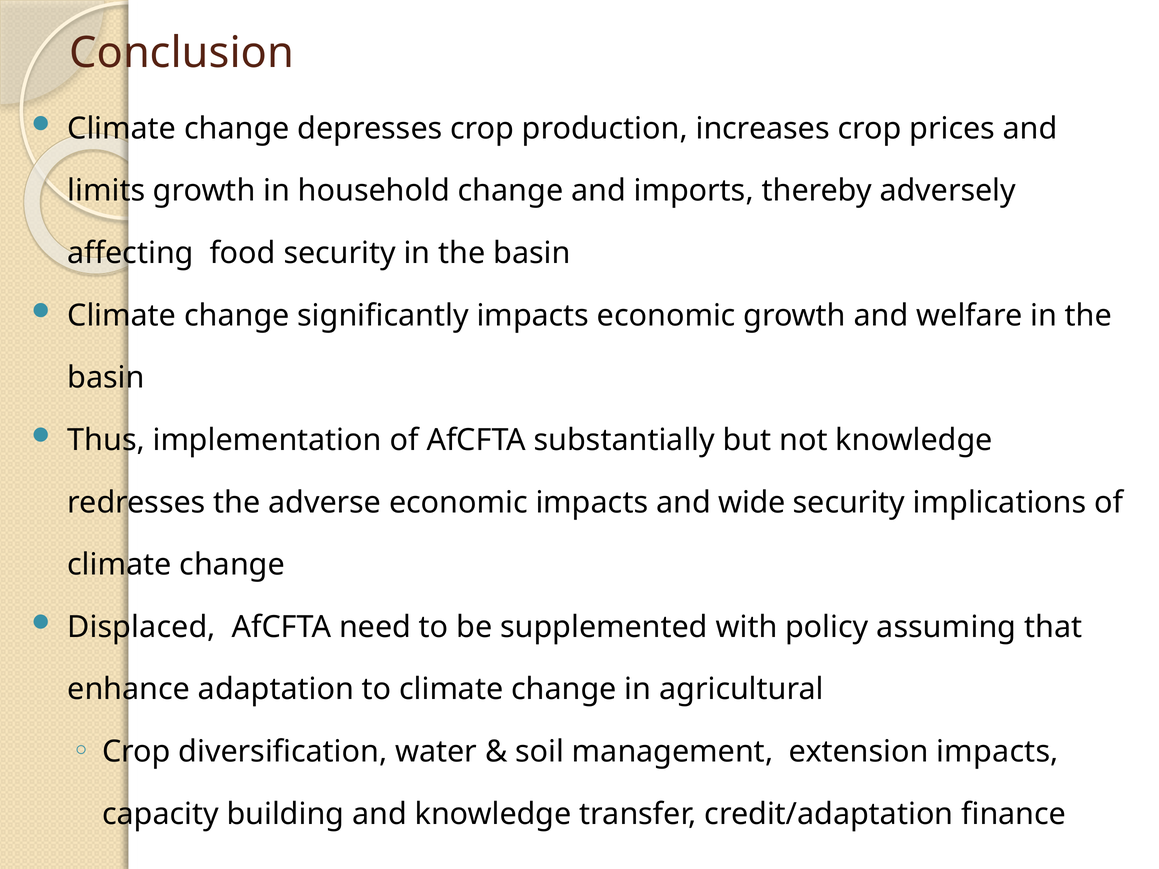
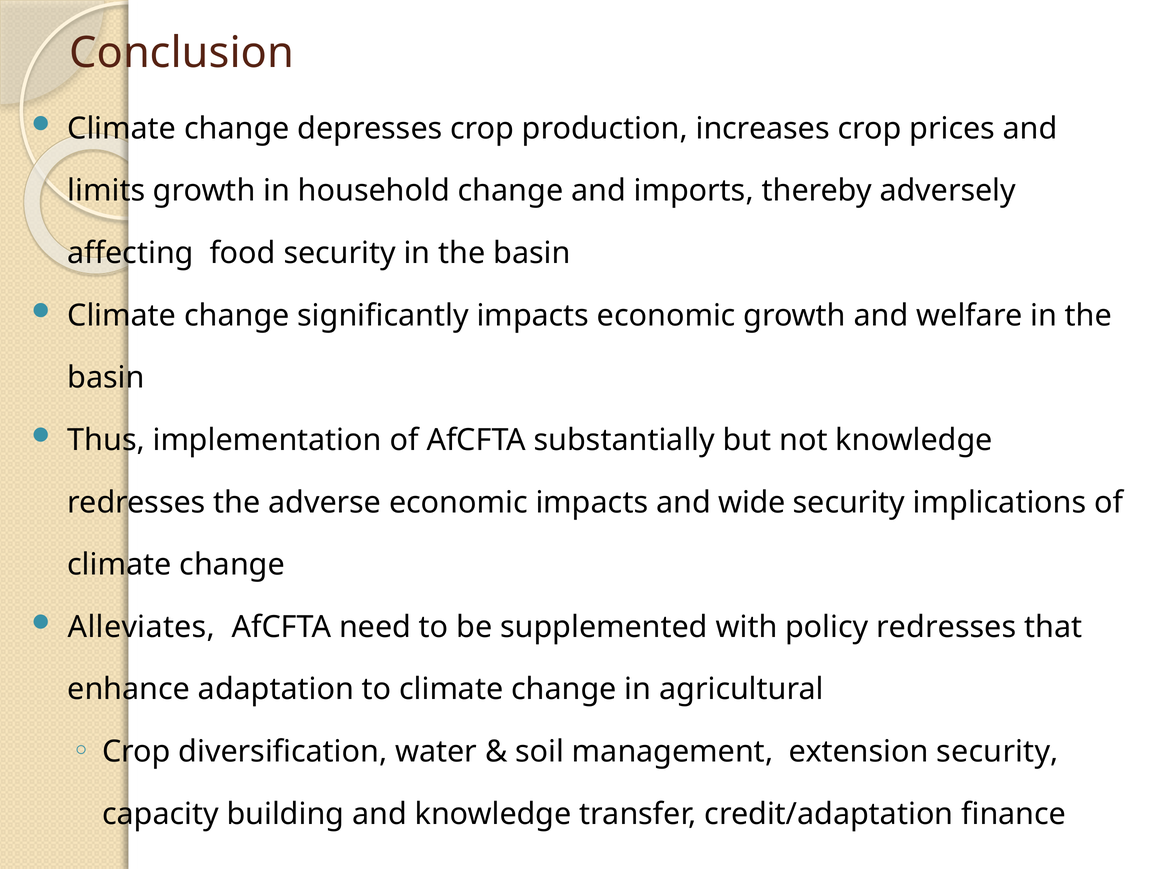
Displaced: Displaced -> Alleviates (141, 627)
policy assuming: assuming -> redresses (946, 627)
extension impacts: impacts -> security (998, 752)
